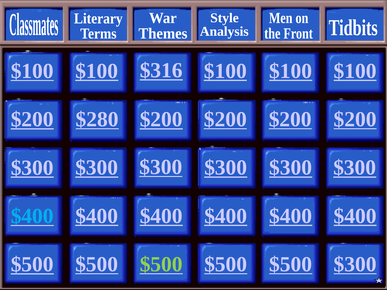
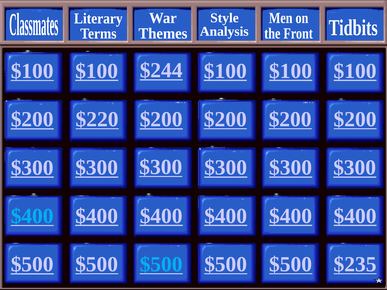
$316: $316 -> $244 (161, 70)
$280: $280 -> $220 (97, 119)
$500 colour: light green -> light blue (161, 265)
$300: $300 -> $235 (355, 265)
